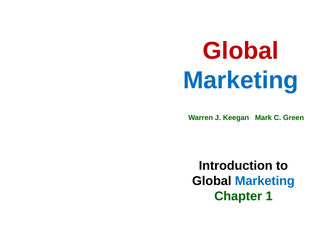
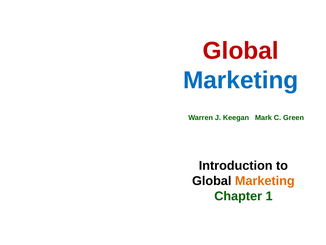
Marketing colour: blue -> orange (265, 180)
